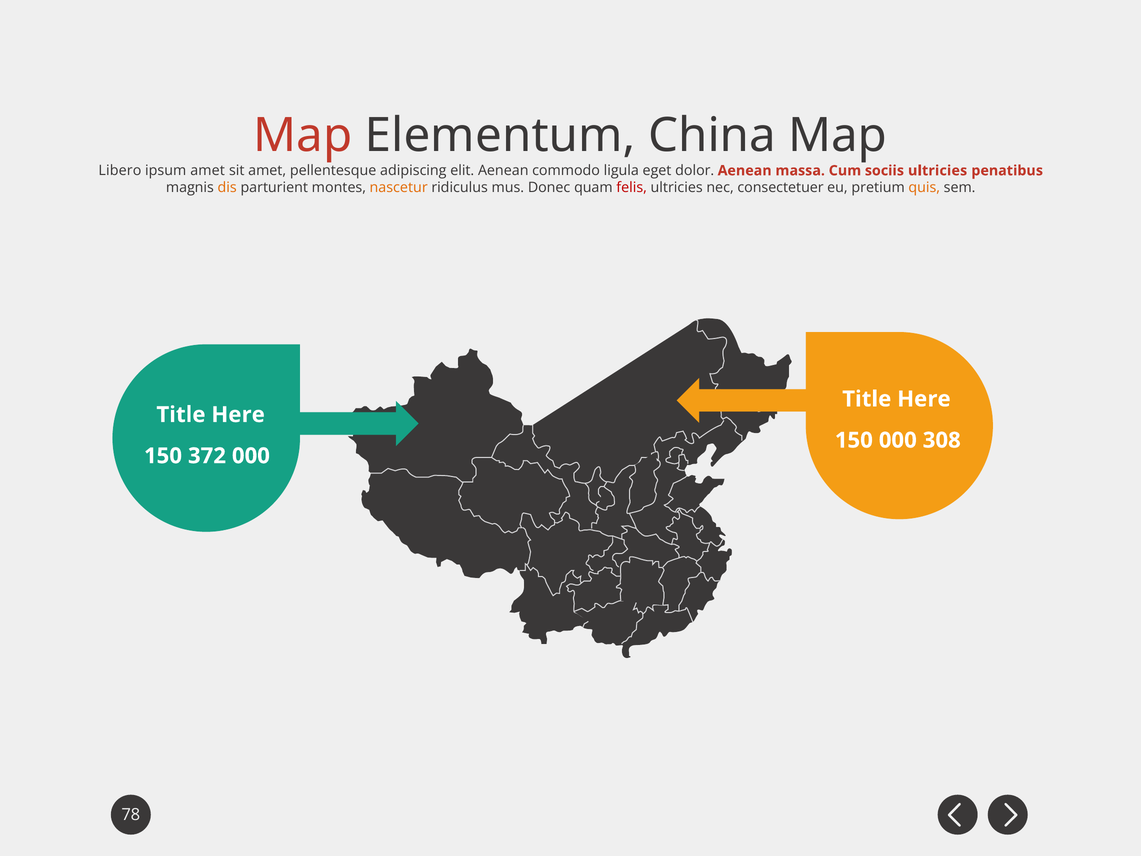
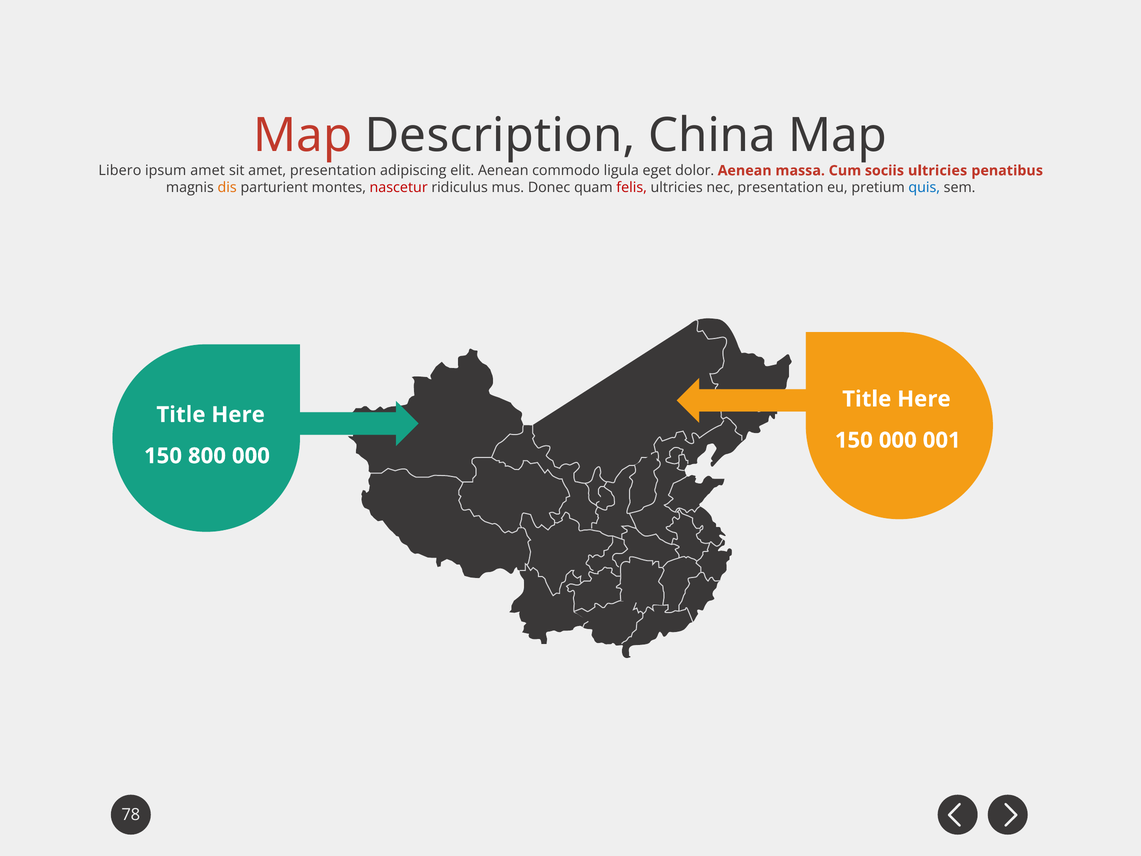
Elementum: Elementum -> Description (500, 135)
amet pellentesque: pellentesque -> presentation (333, 171)
nascetur colour: orange -> red (399, 188)
nec consectetuer: consectetuer -> presentation (780, 188)
quis colour: orange -> blue (924, 188)
308: 308 -> 001 (942, 440)
372: 372 -> 800 (207, 456)
